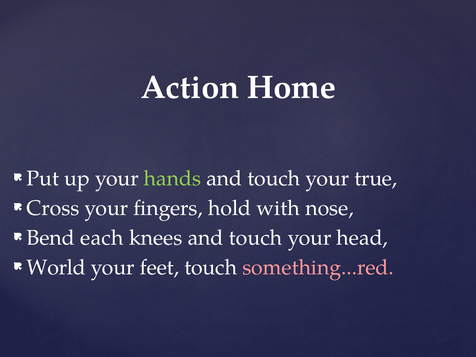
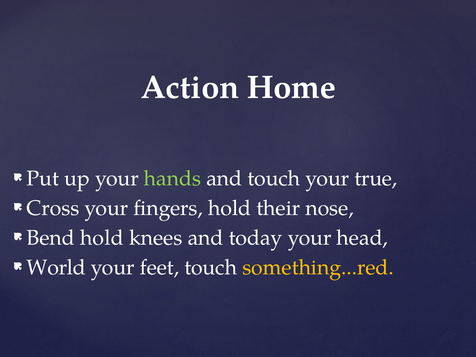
with: with -> their (278, 208)
Bend each: each -> hold (102, 238)
knees and touch: touch -> today (256, 238)
something...red colour: pink -> yellow (318, 268)
